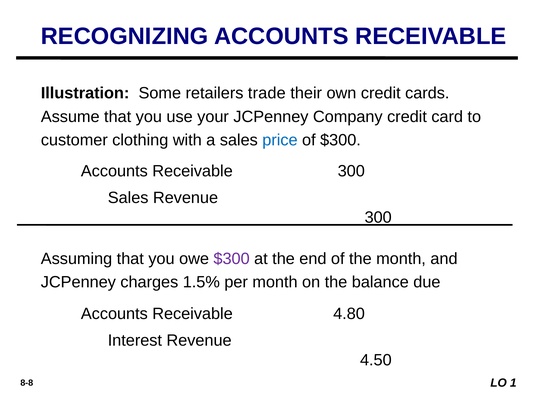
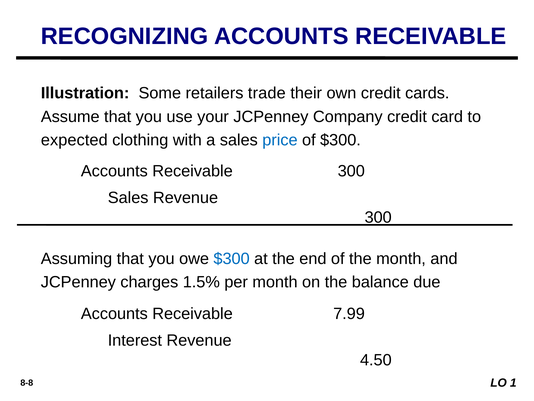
customer: customer -> expected (74, 140)
$300 colour: purple -> blue (232, 258)
4.80: 4.80 -> 7.99 (349, 313)
